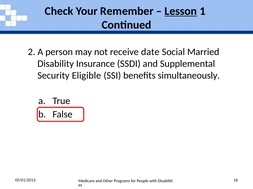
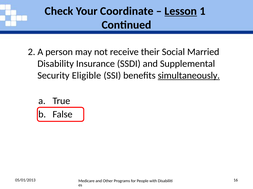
Remember: Remember -> Coordinate (127, 11)
date: date -> their (150, 52)
simultaneously underline: none -> present (189, 76)
